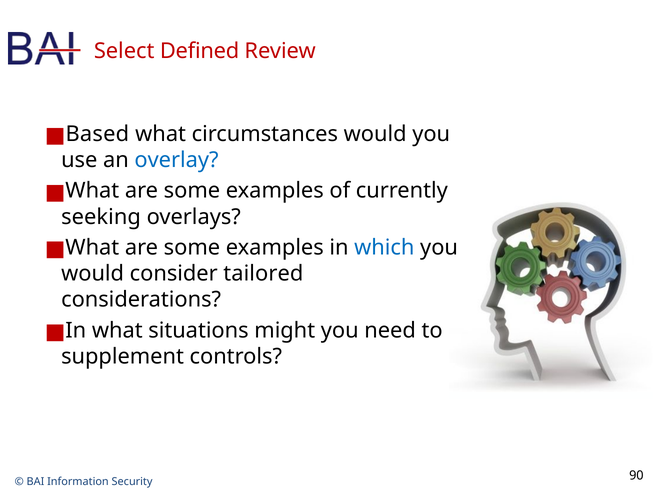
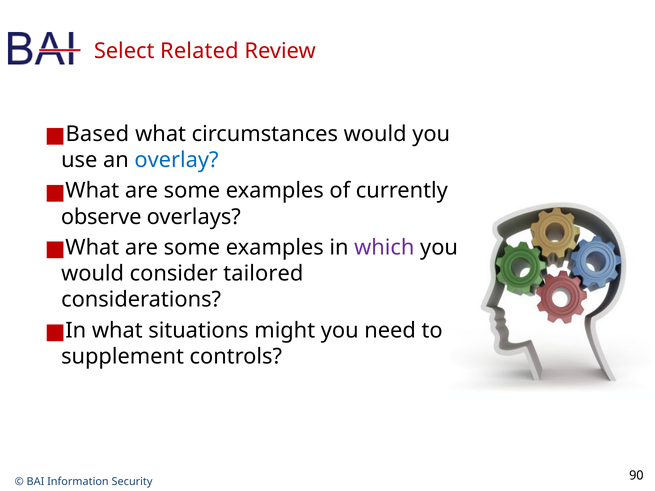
Defined: Defined -> Related (199, 51)
seeking: seeking -> observe (101, 217)
which colour: blue -> purple (384, 248)
